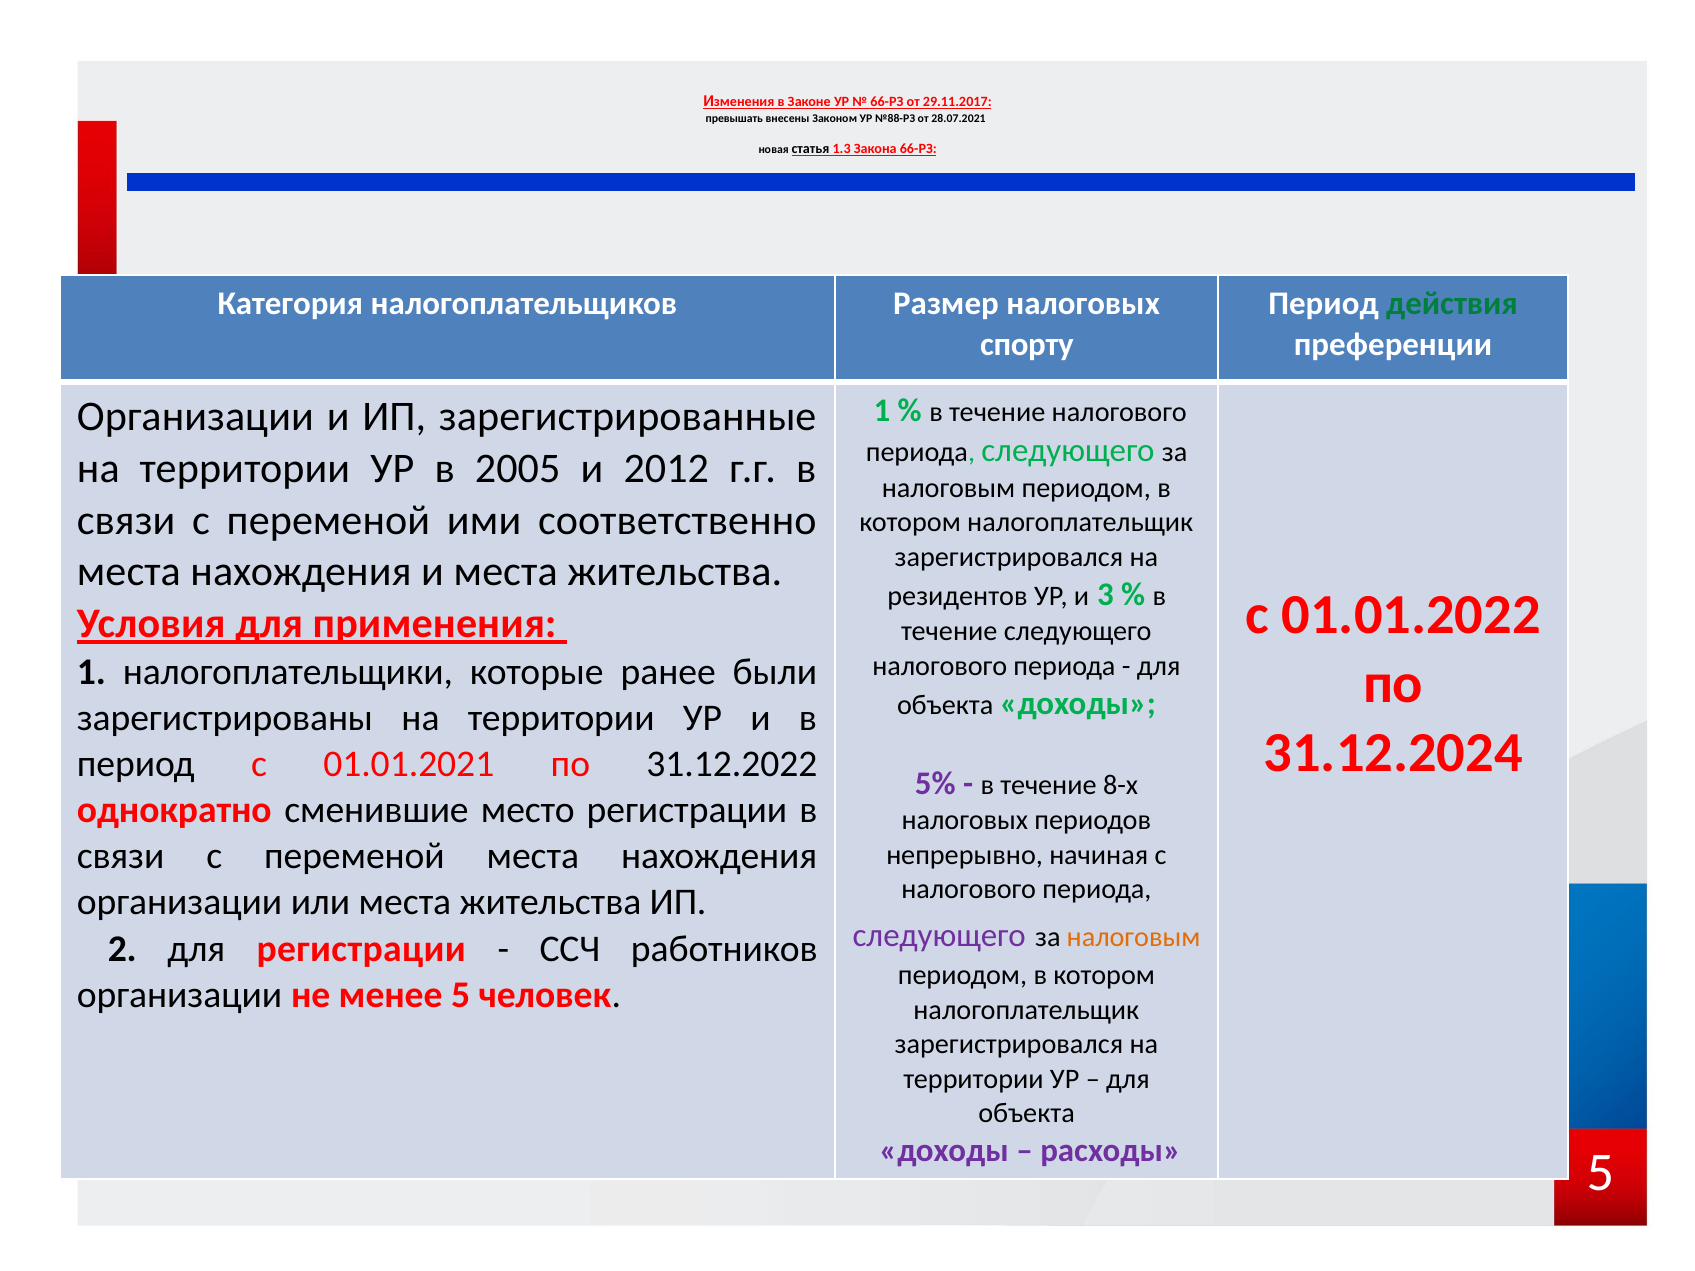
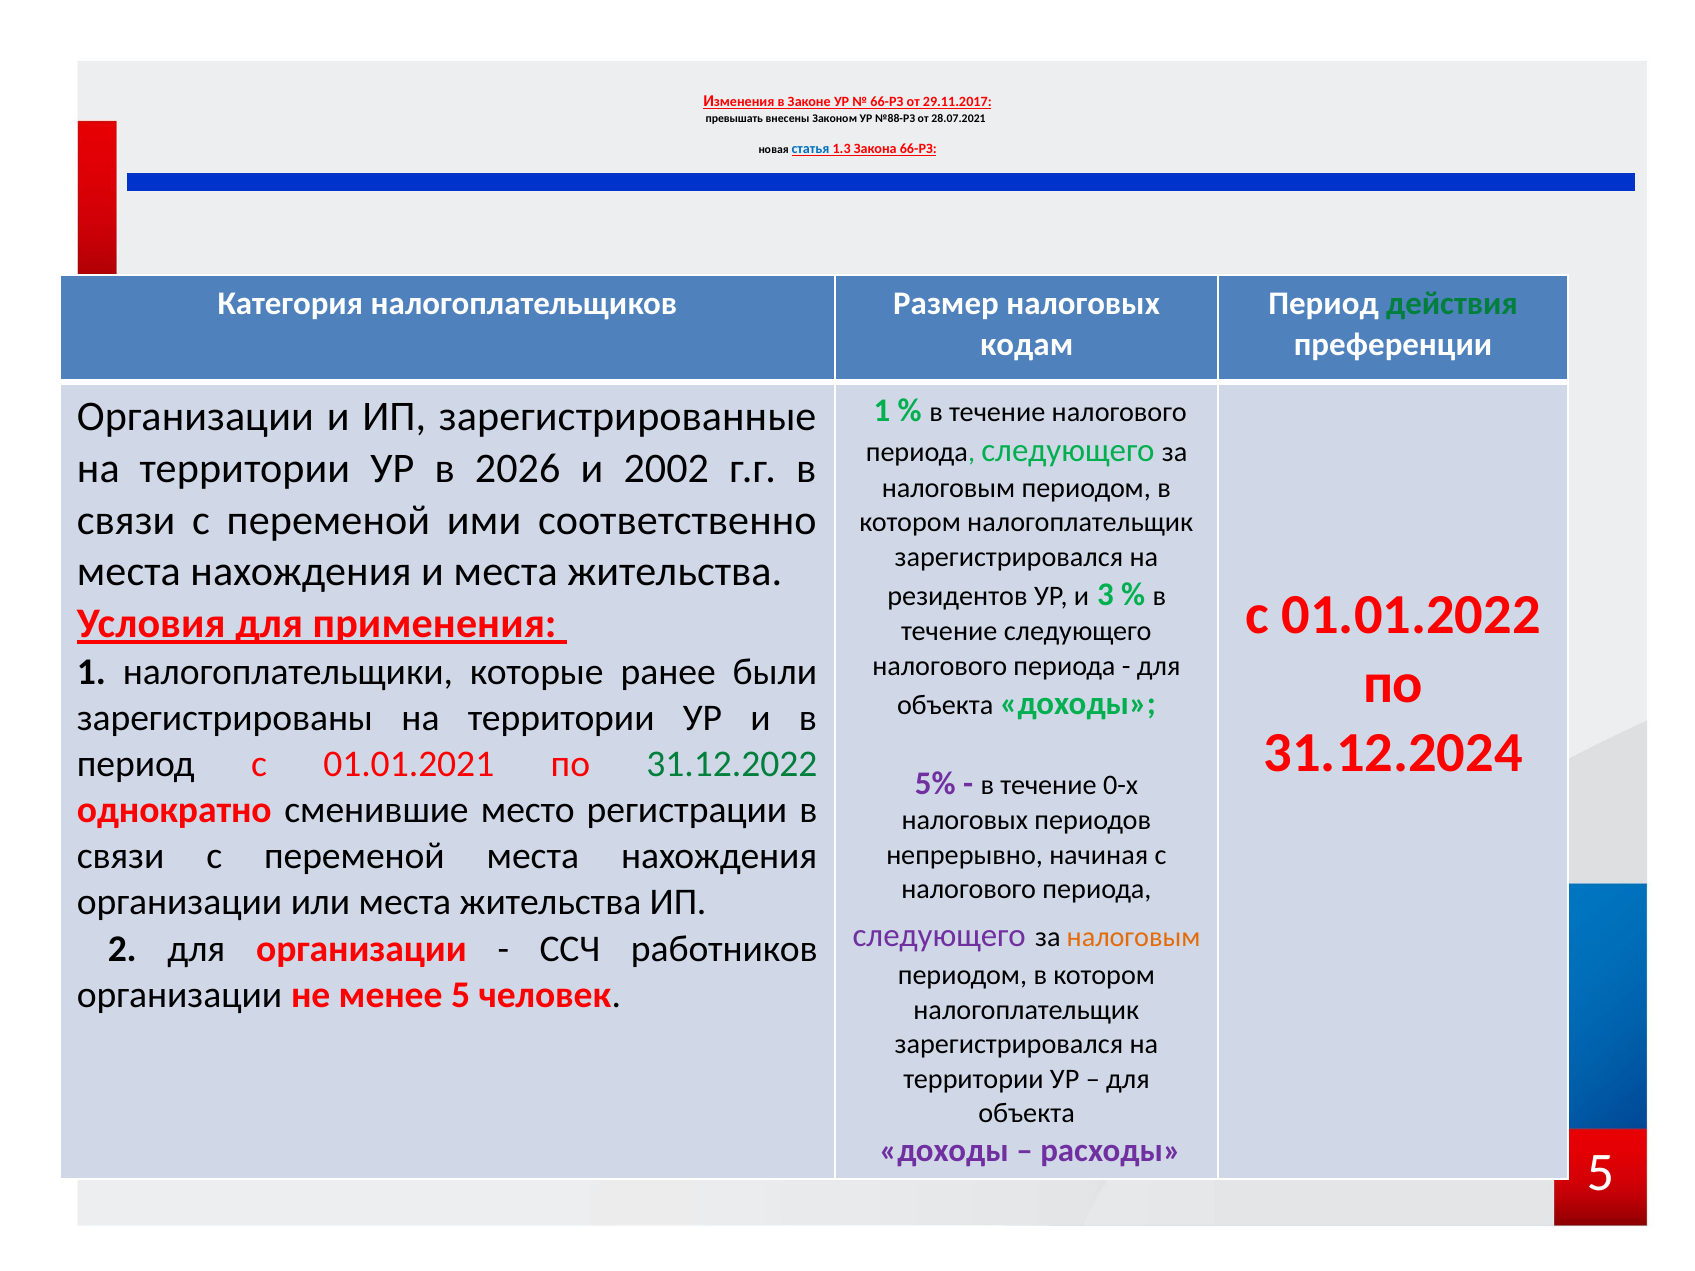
статья colour: black -> blue (811, 149)
спорту: спорту -> кодам (1027, 344)
2005: 2005 -> 2026 (518, 469)
2012: 2012 -> 2002 (666, 469)
31.12.2022 colour: black -> green (732, 765)
8-х: 8-х -> 0-х (1121, 785)
для регистрации: регистрации -> организации (361, 949)
